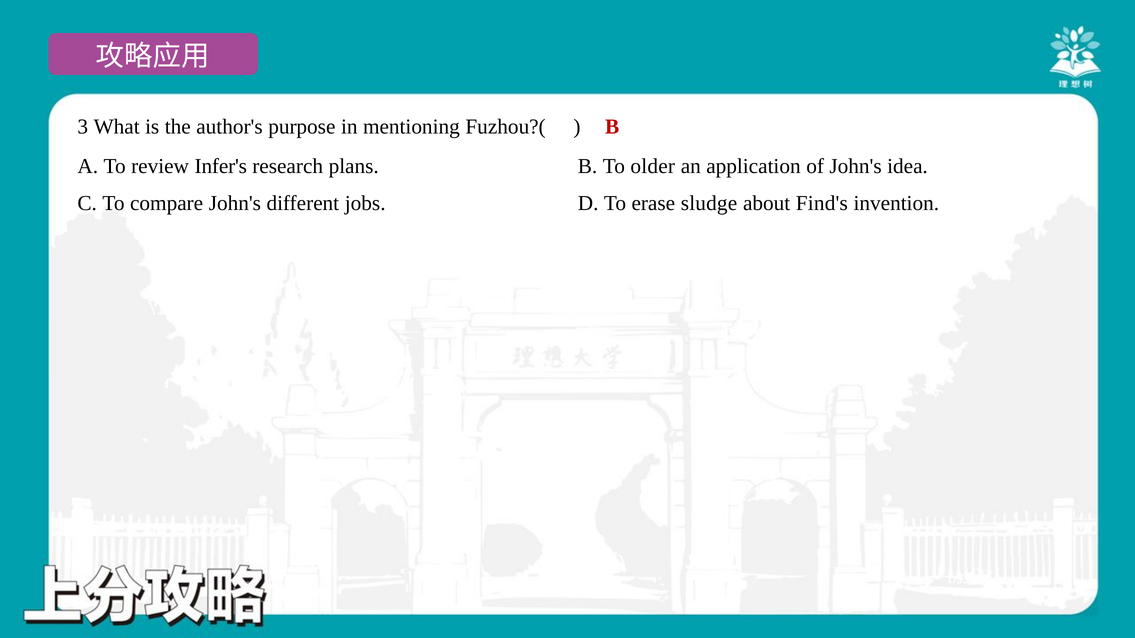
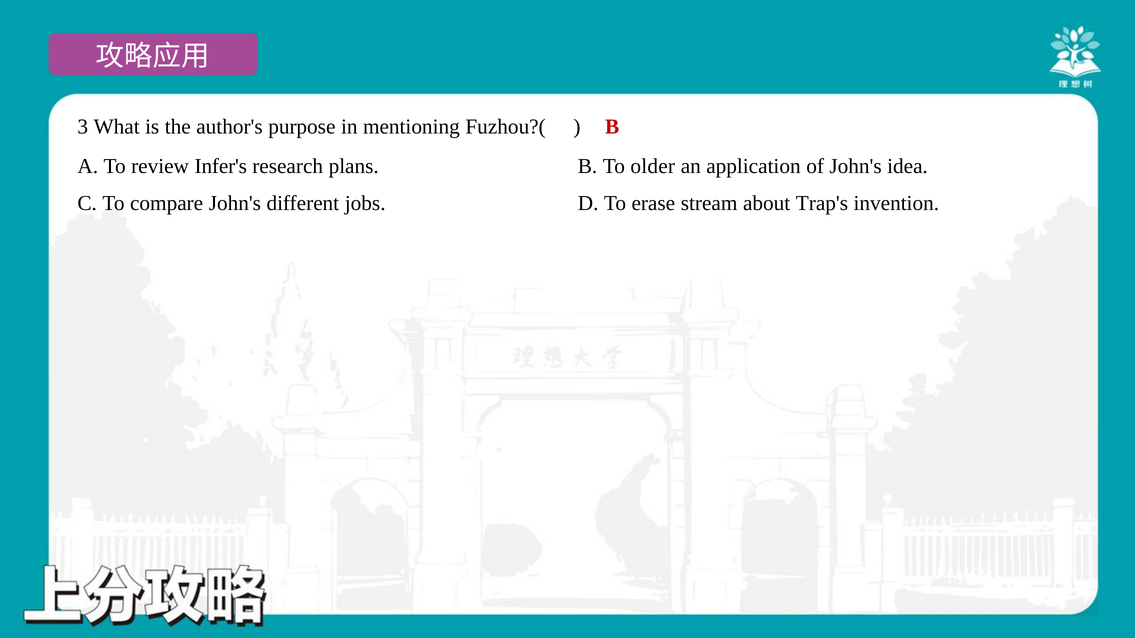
sludge: sludge -> stream (709, 203)
Find's: Find's -> Trap's (822, 203)
